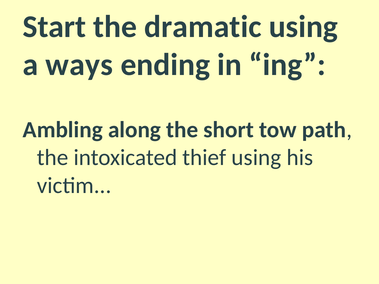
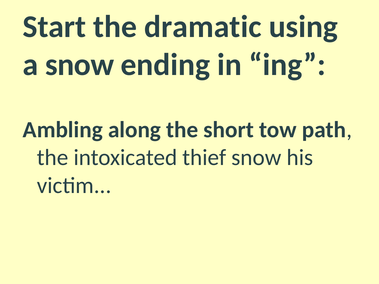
a ways: ways -> snow (80, 65)
thief using: using -> snow (256, 158)
